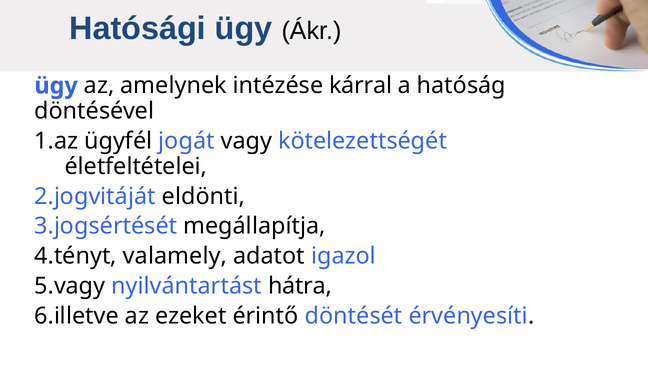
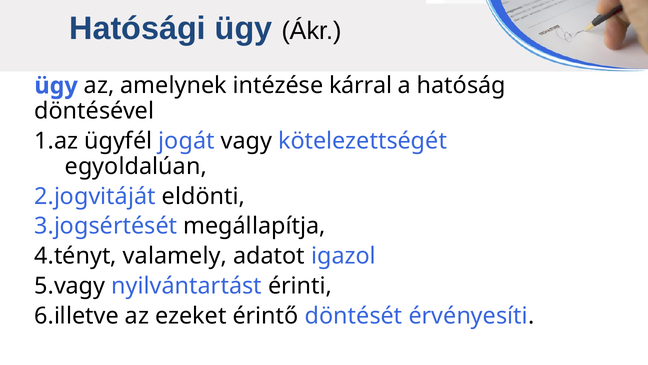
életfeltételei: életfeltételei -> egyoldalúan (136, 166)
hátra: hátra -> érinti (300, 286)
